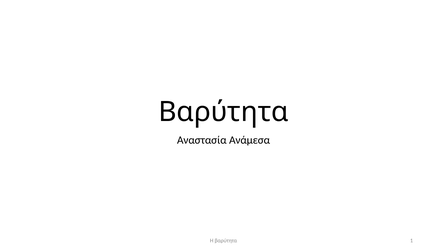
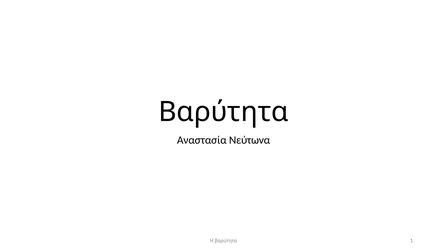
Ανάμεσα: Ανάμεσα -> Νεύτωνα (250, 140)
